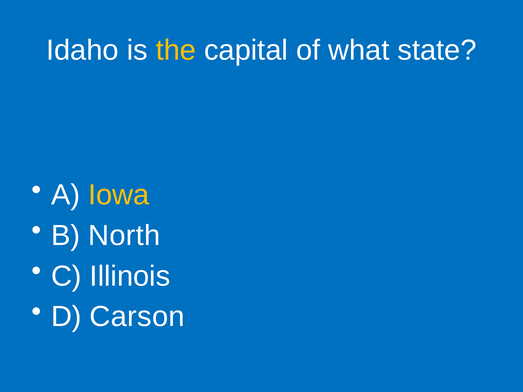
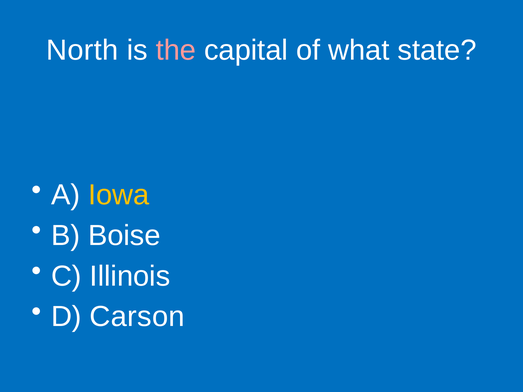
Idaho: Idaho -> North (82, 50)
the colour: yellow -> pink (176, 50)
North: North -> Boise (124, 236)
